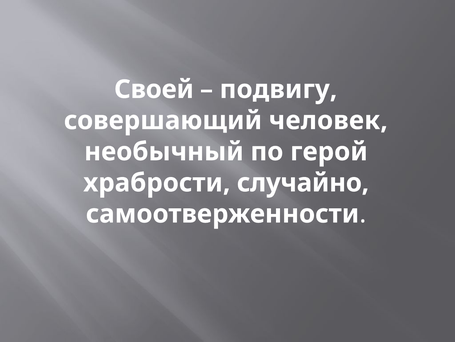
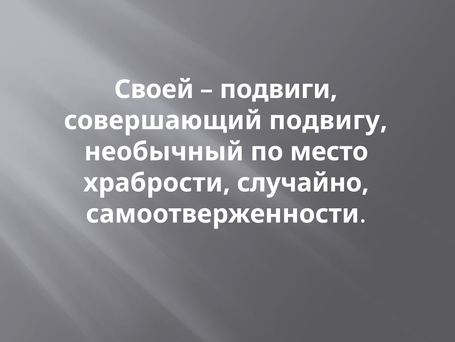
подвигу: подвигу -> подвиги (279, 89)
человек: человек -> подвигу (328, 120)
герой: герой -> место (329, 151)
